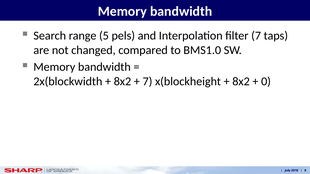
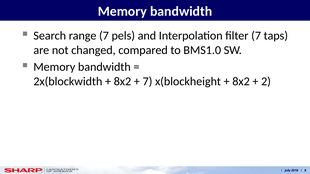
range 5: 5 -> 7 (104, 36)
0: 0 -> 2 (266, 82)
